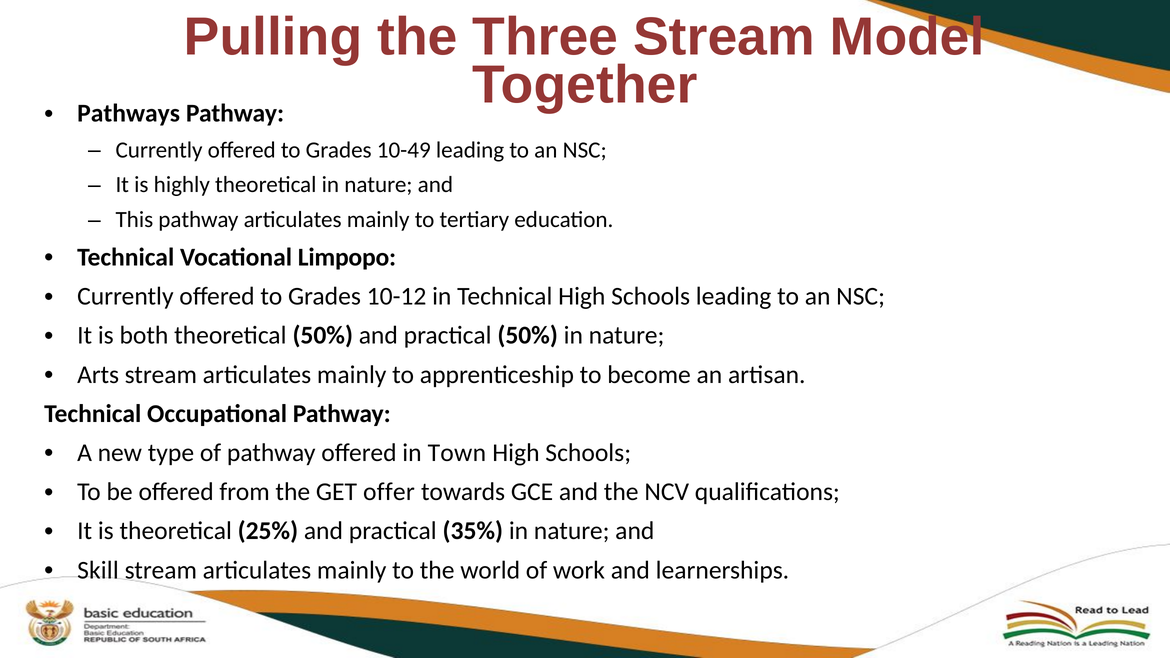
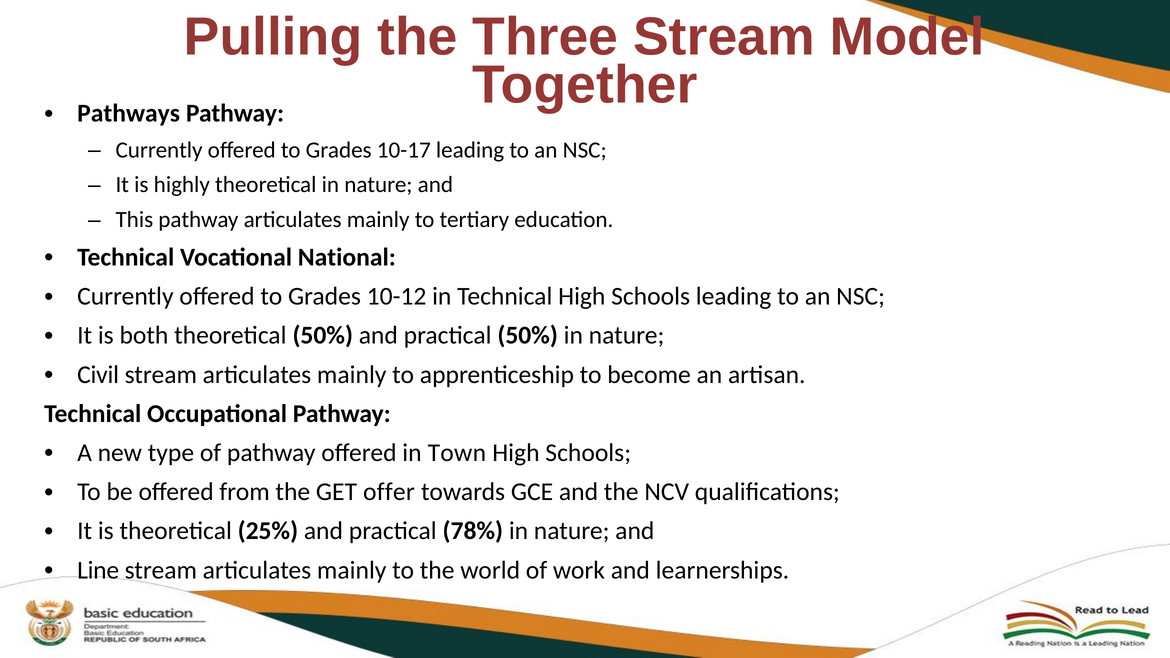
10-49: 10-49 -> 10-17 (404, 150)
Limpopo: Limpopo -> National (347, 257)
Arts: Arts -> Civil (98, 375)
35%: 35% -> 78% (473, 531)
Skill: Skill -> Line (98, 570)
